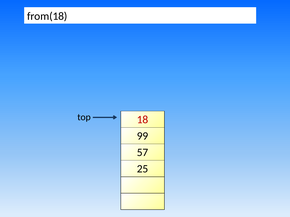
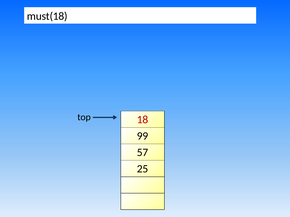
from(18: from(18 -> must(18 (47, 16)
